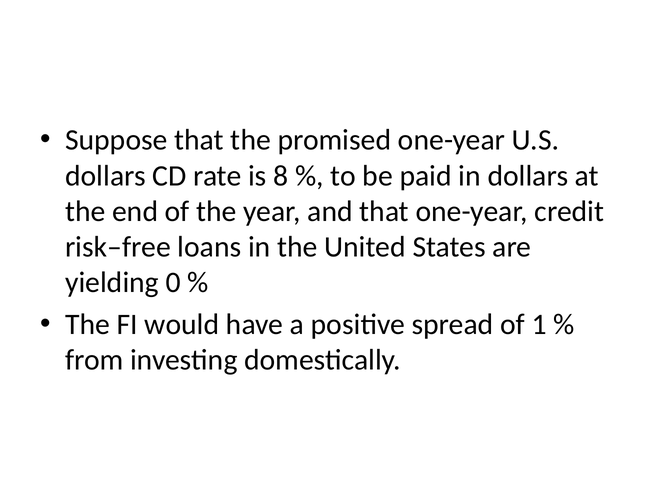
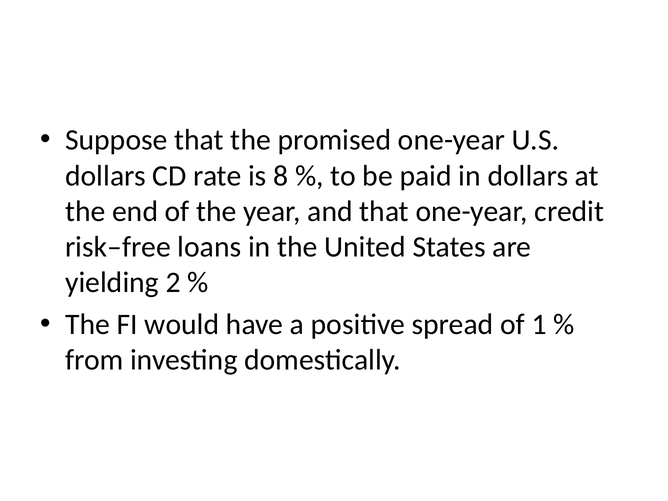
0: 0 -> 2 (173, 283)
